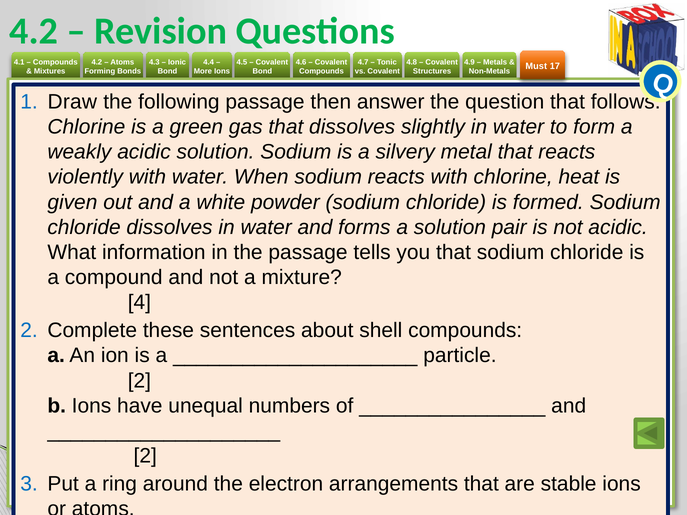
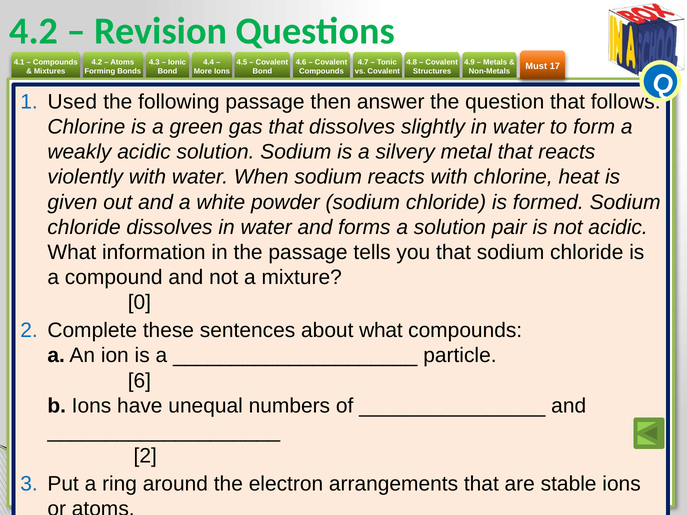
Draw: Draw -> Used (72, 102)
4: 4 -> 0 (139, 303)
about shell: shell -> what (381, 331)
2: 2 -> 6 (139, 381)
